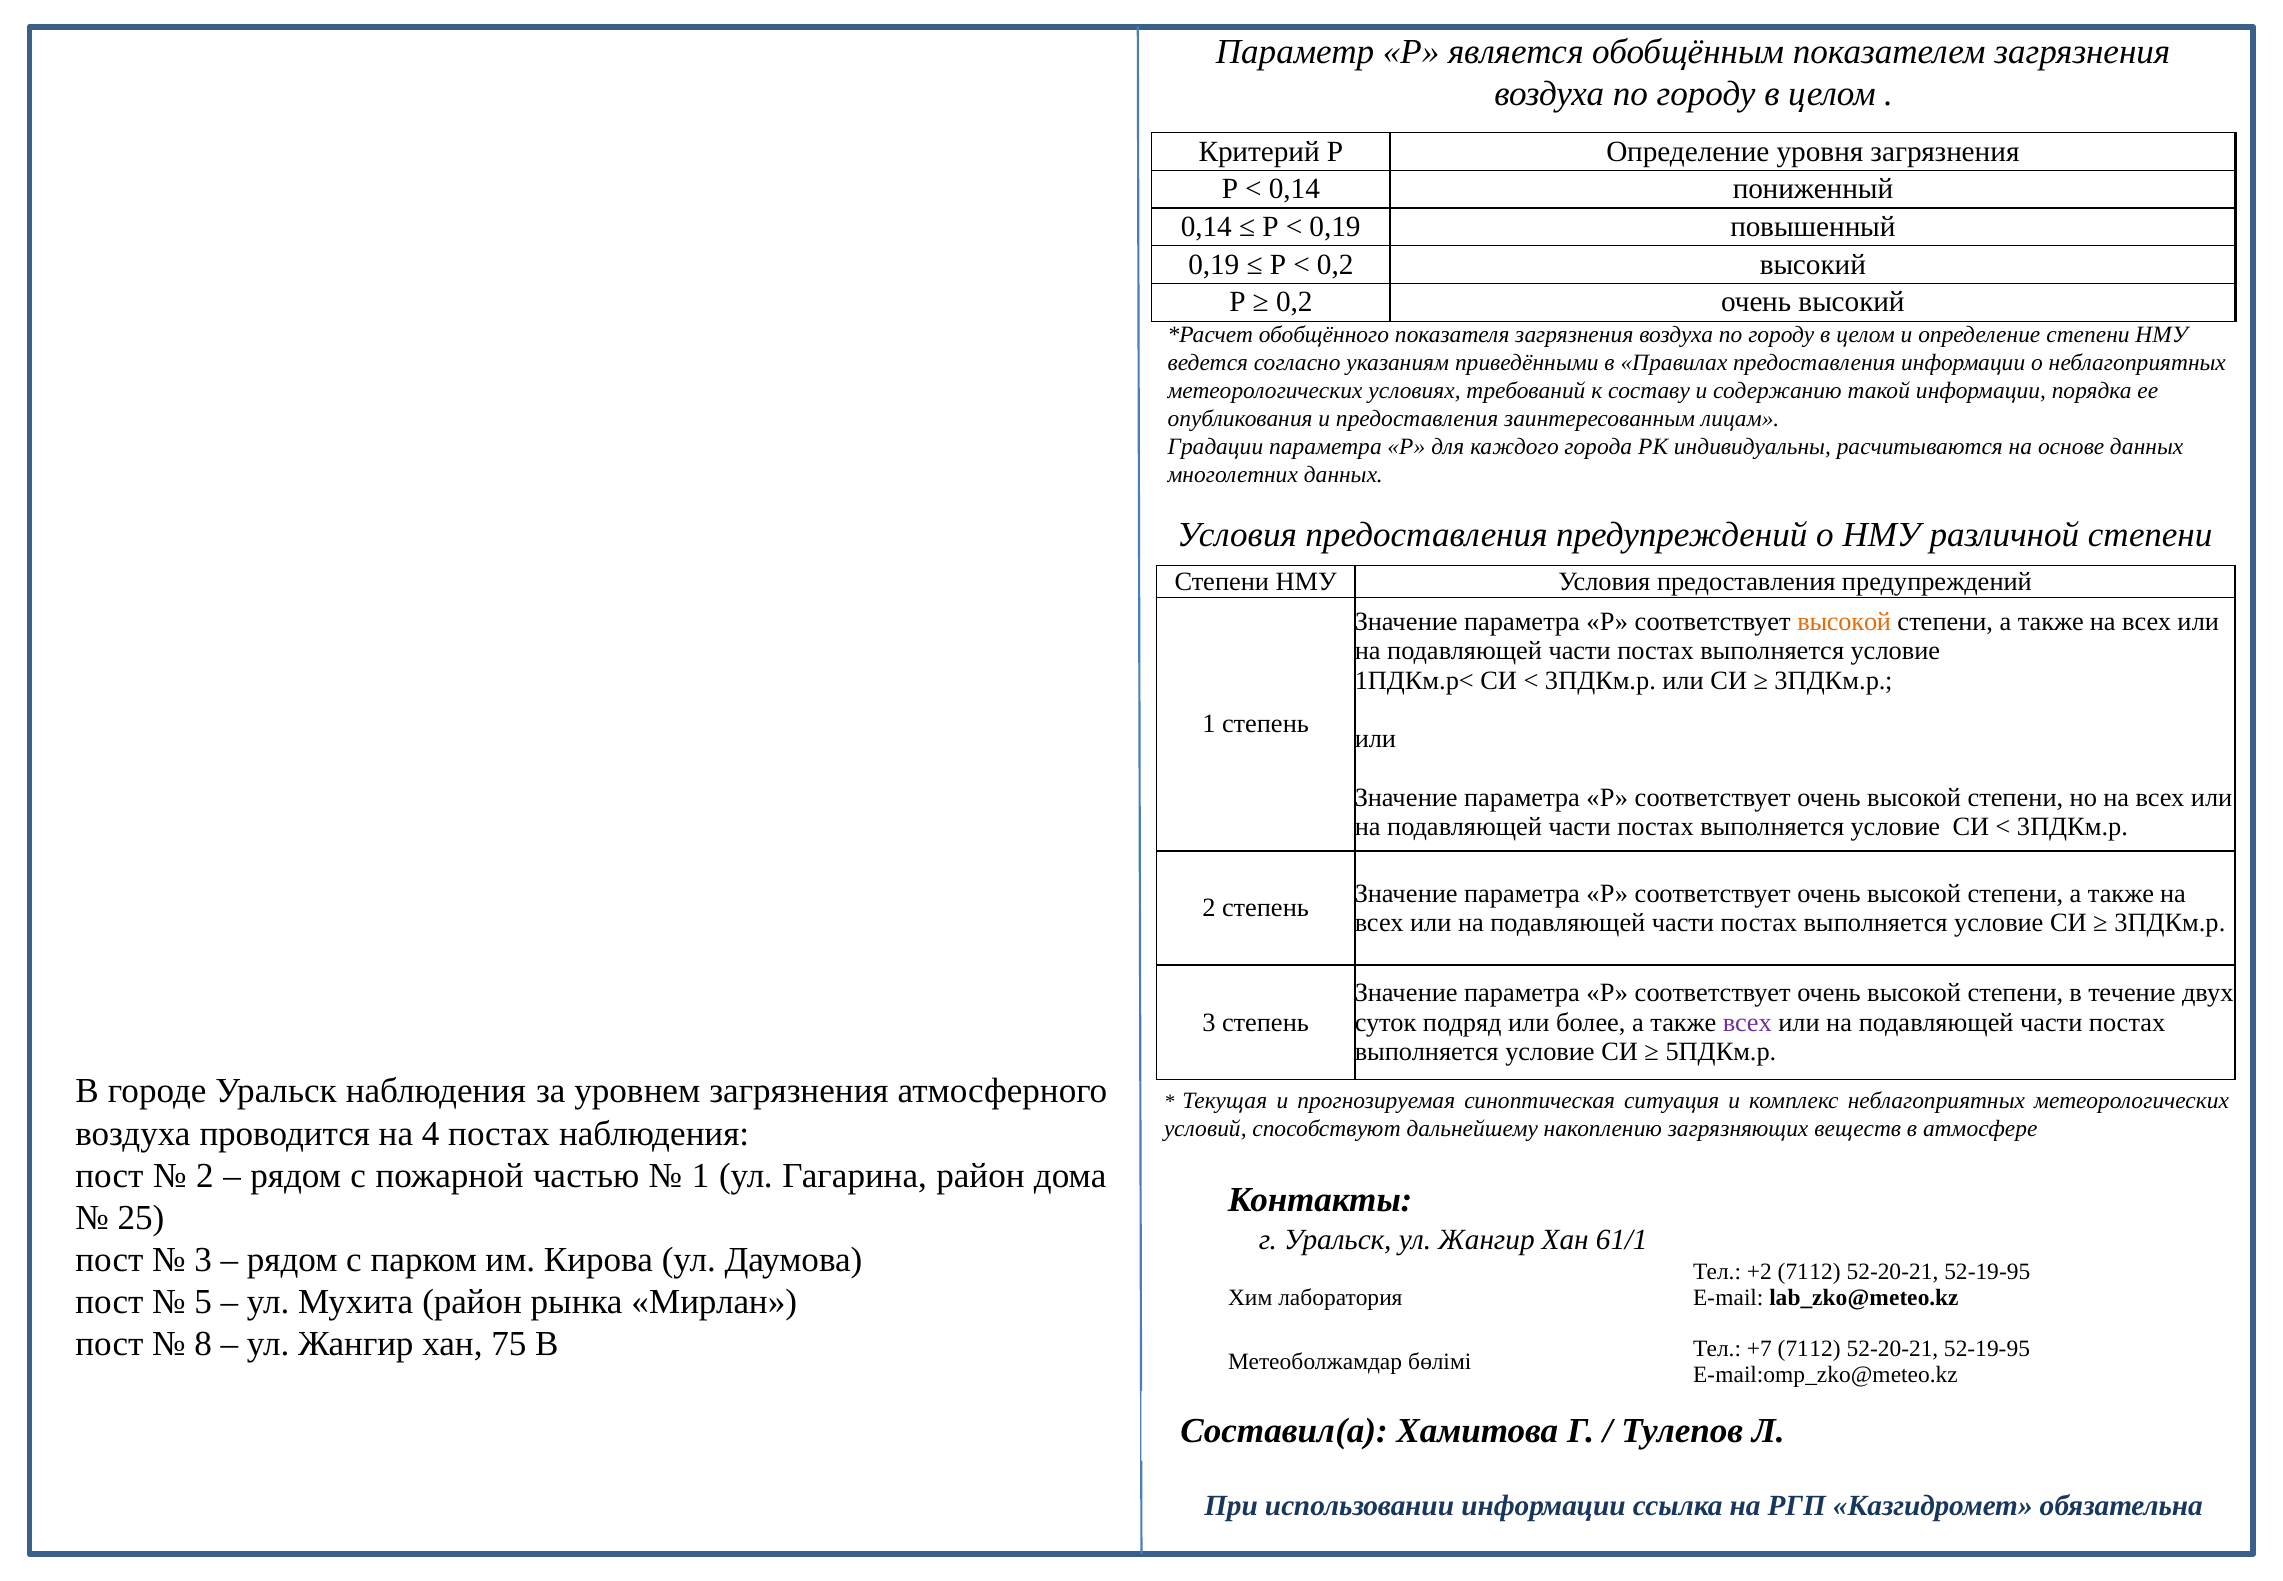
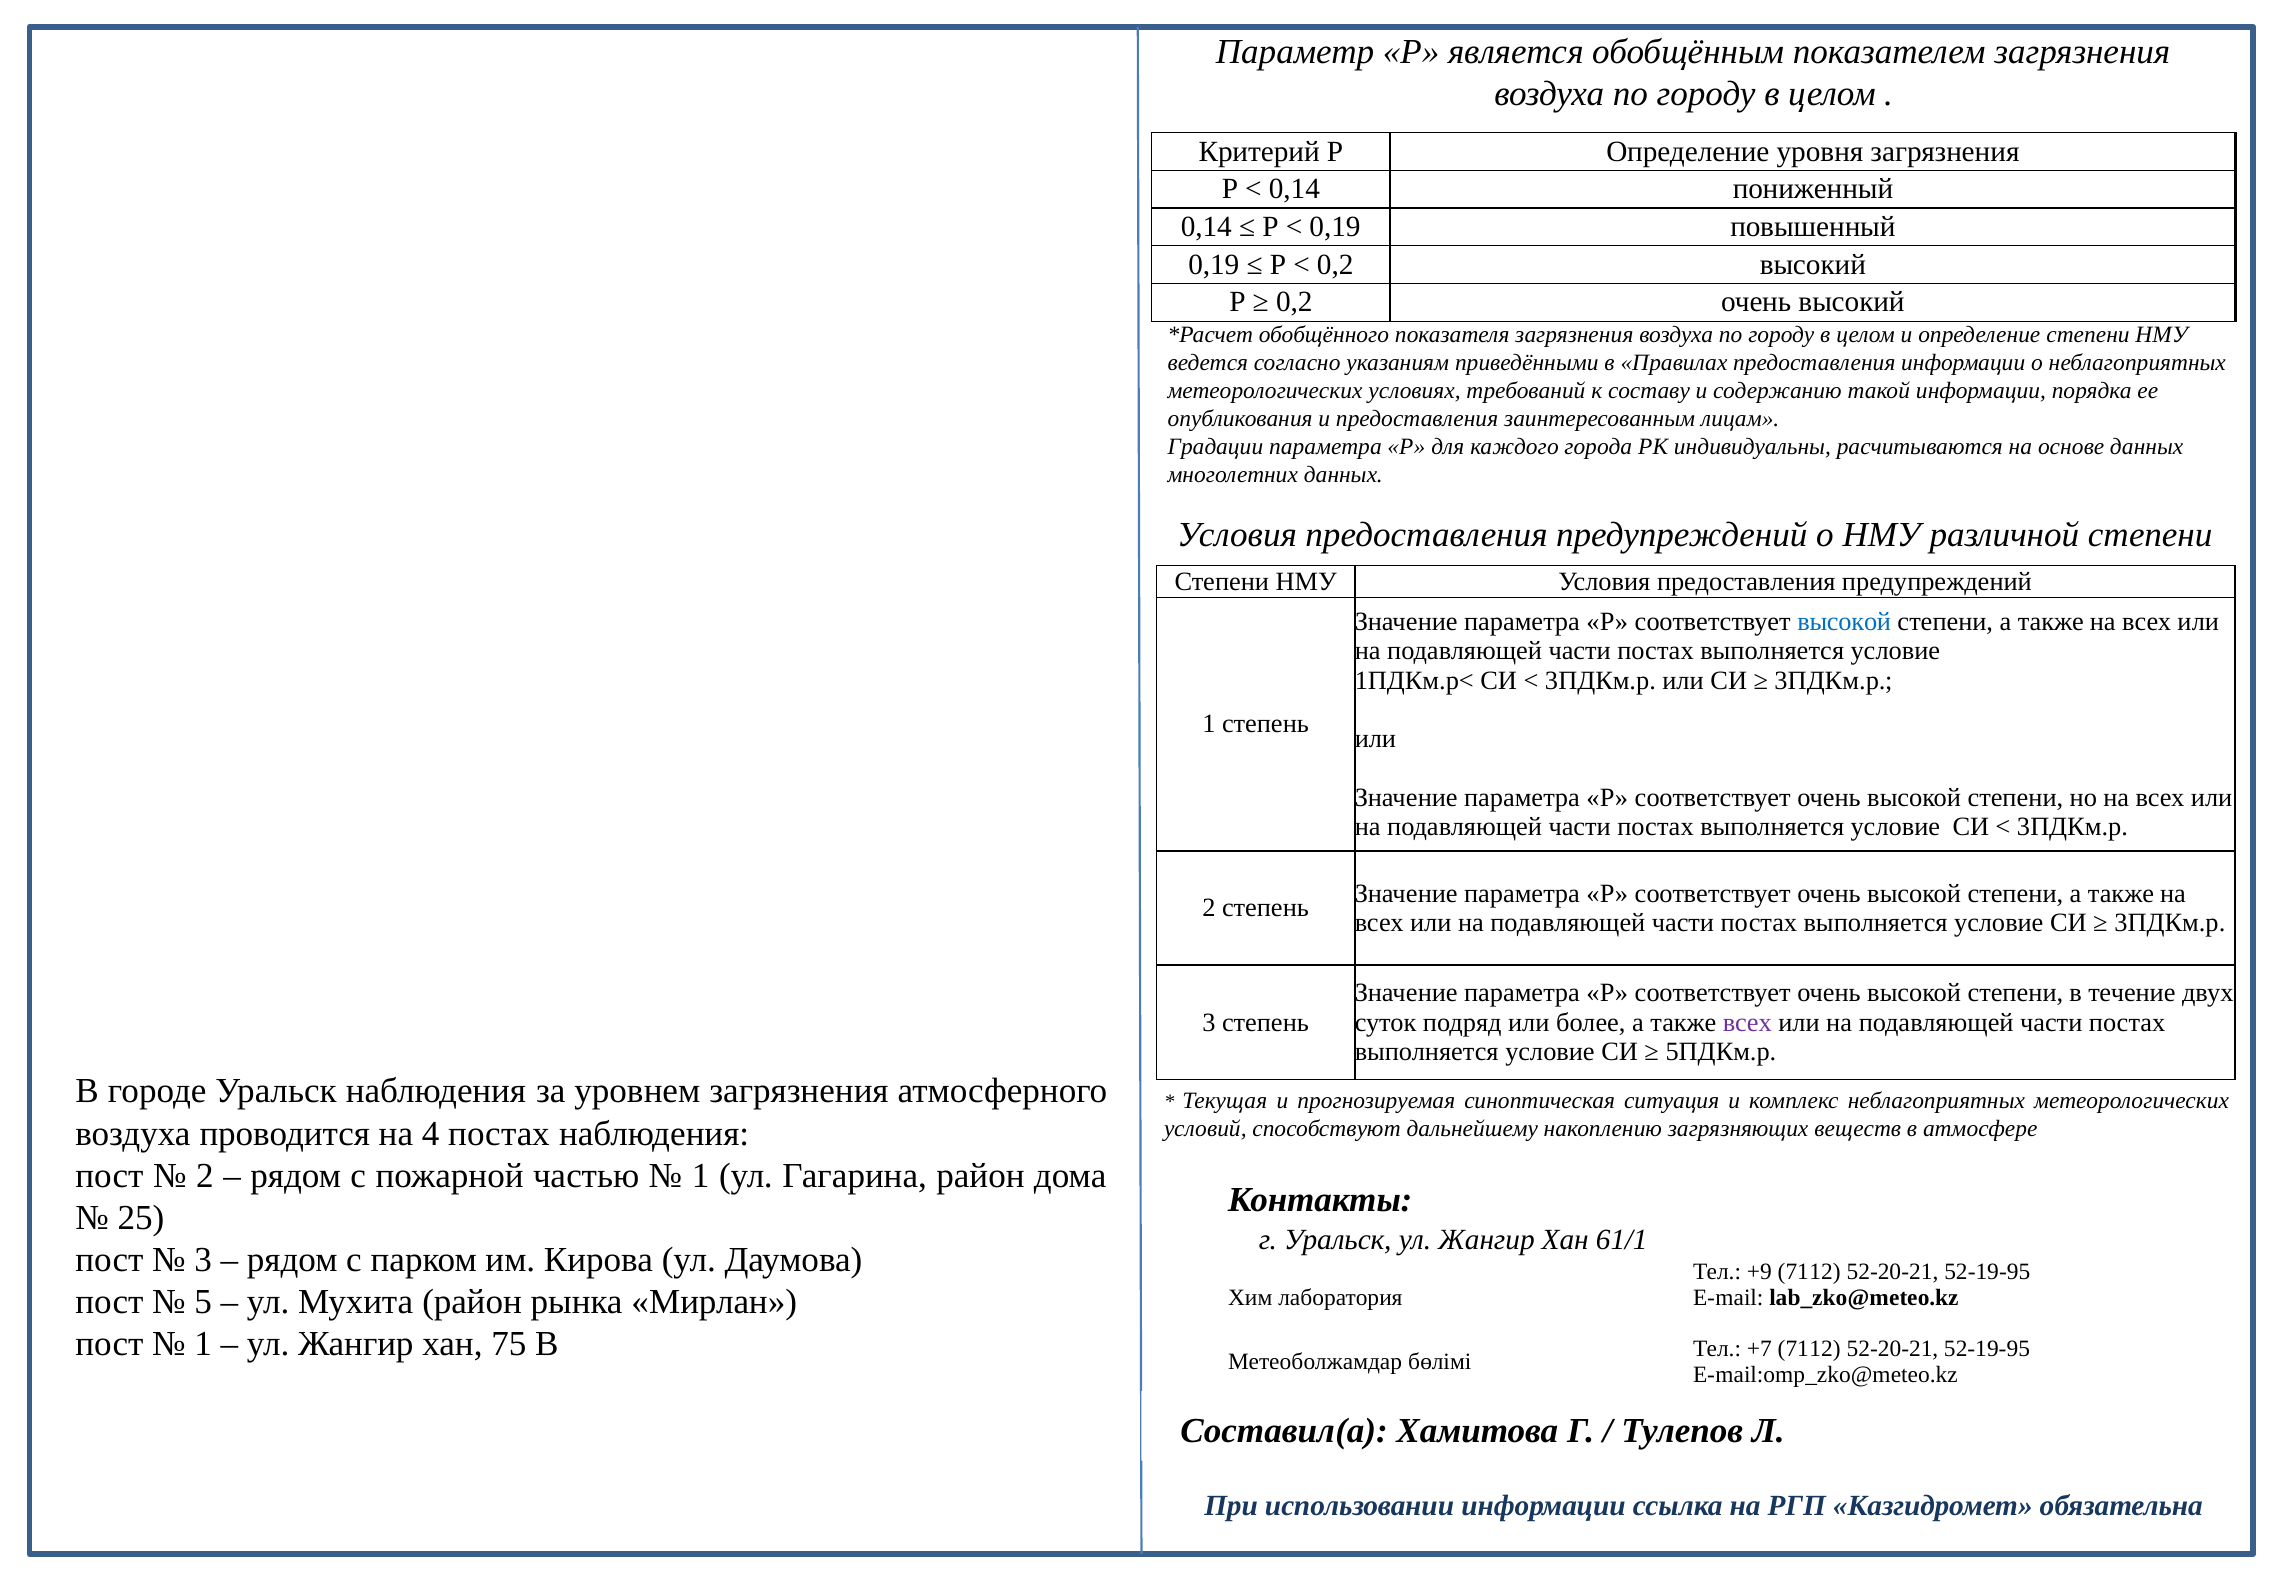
высокой colour: orange -> blue (1844, 622)
+2: +2 -> +9 (1759, 1271)
8: 8 -> 1 (203, 1344)
